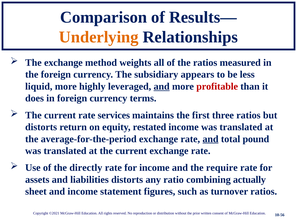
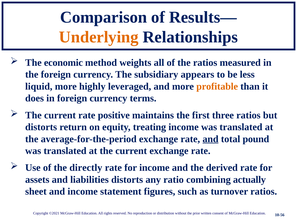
The exchange: exchange -> economic (63, 63)
and underline: present -> none (162, 86)
profitable colour: red -> orange (217, 86)
services: services -> positive (114, 115)
restated: restated -> treating (150, 127)
require: require -> derived (222, 167)
